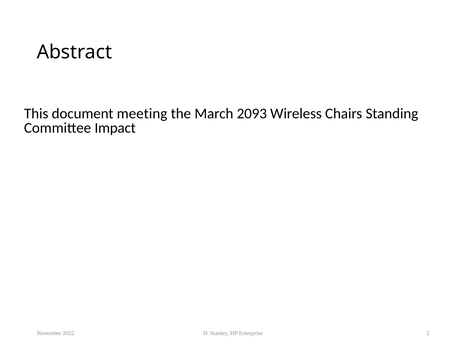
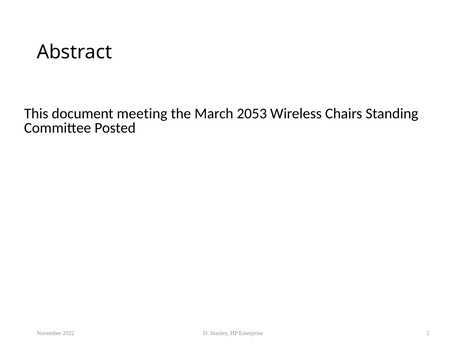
2093: 2093 -> 2053 (252, 114)
Impact: Impact -> Posted (115, 128)
